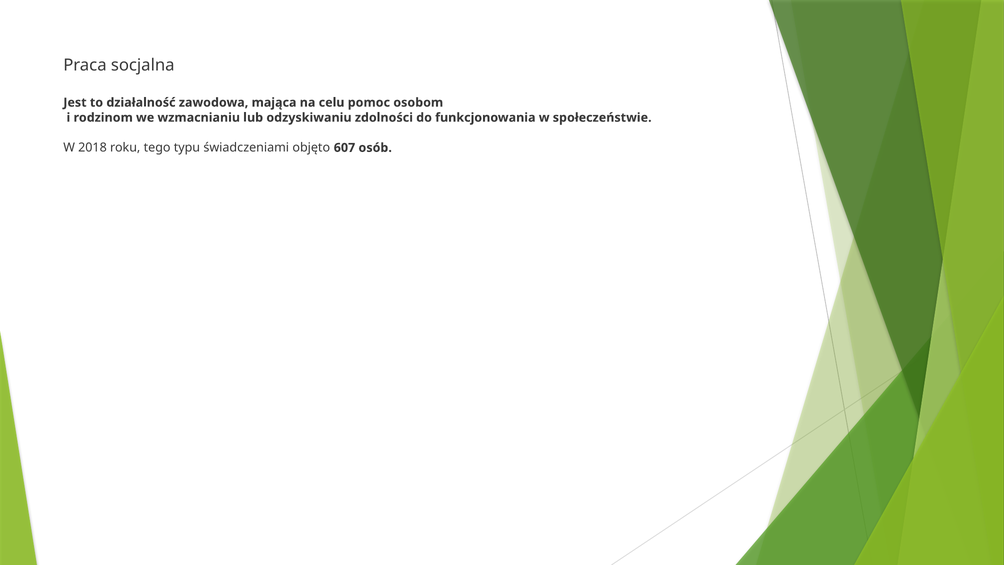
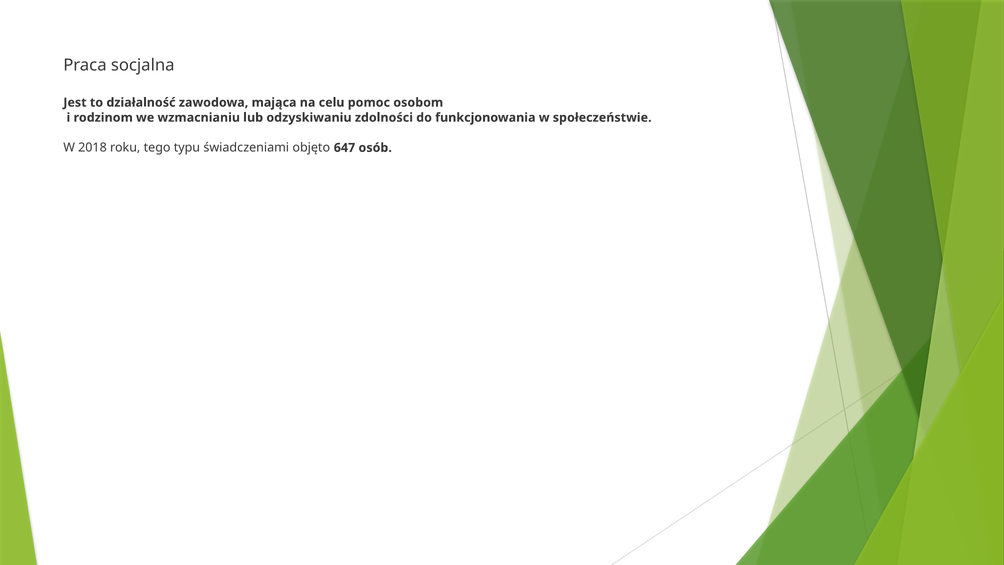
607: 607 -> 647 (344, 148)
